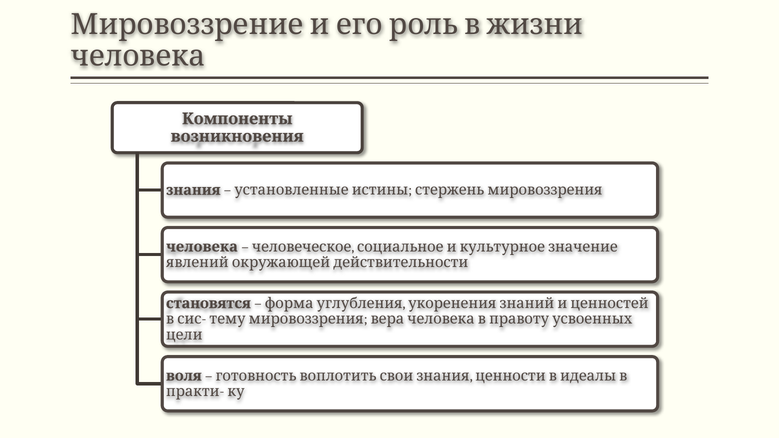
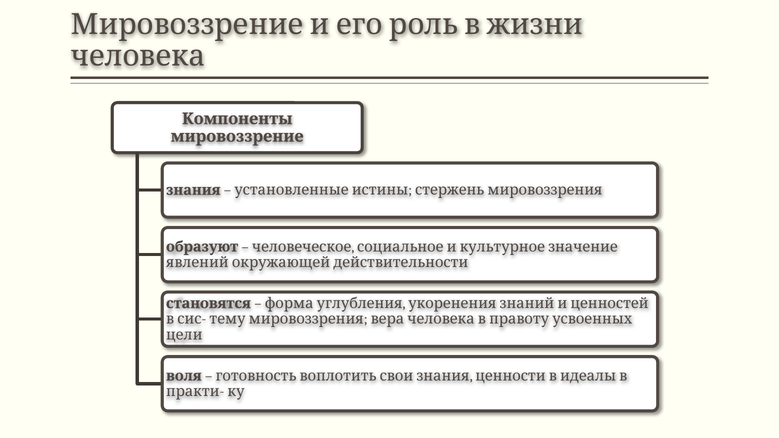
возникновения: возникновения -> мировоззрение (237, 136)
человека: человека -> образуют (202, 247)
